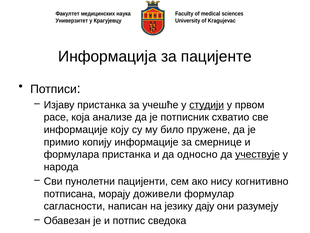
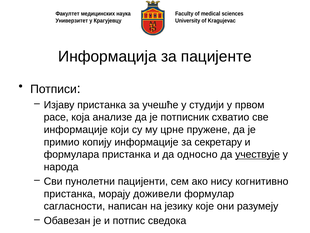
студији underline: present -> none (207, 105)
коју: коју -> који (120, 129)
било: било -> црне (172, 129)
смернице: смернице -> секретару (218, 142)
потписана: потписана -> пристанка (70, 193)
дају: дају -> које (205, 206)
